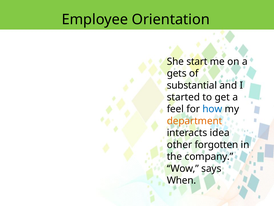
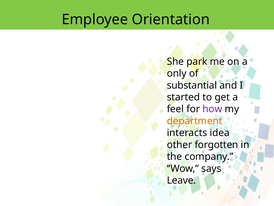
start: start -> park (197, 61)
gets: gets -> only (177, 73)
how colour: blue -> purple (212, 109)
When: When -> Leave (181, 180)
